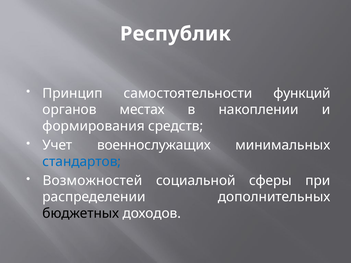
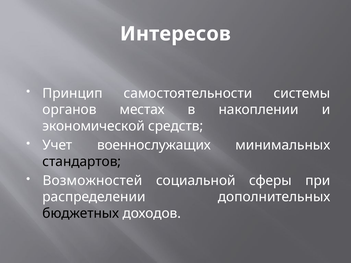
Республик: Республик -> Интересов (175, 34)
функций: функций -> системы (302, 93)
формирования: формирования -> экономической (94, 126)
стандартов colour: blue -> black (82, 162)
